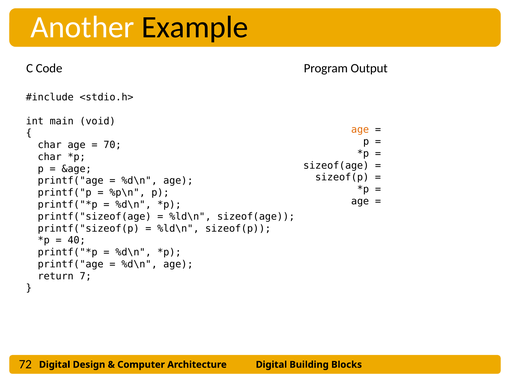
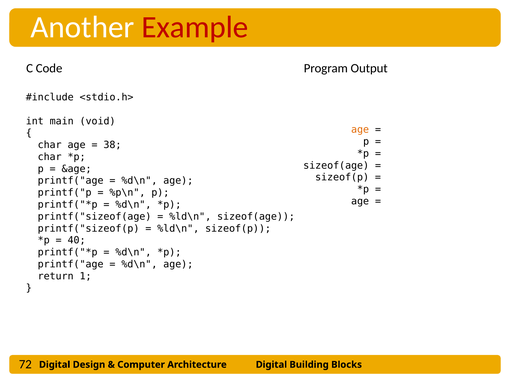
Example colour: black -> red (195, 27)
70: 70 -> 38 (112, 145)
return 7: 7 -> 1 (86, 276)
